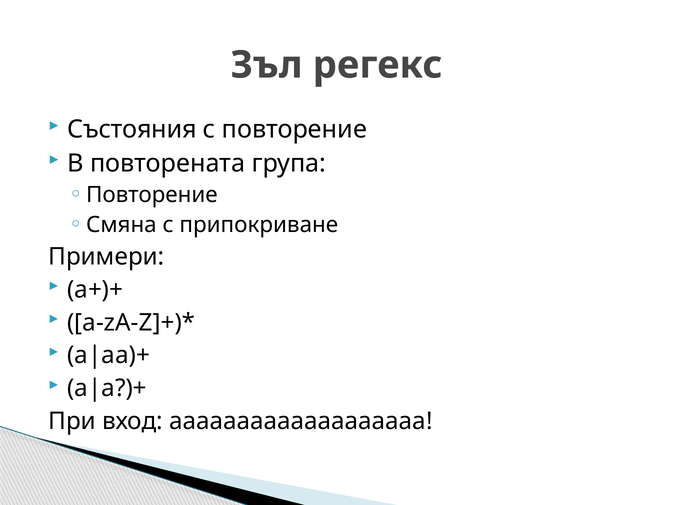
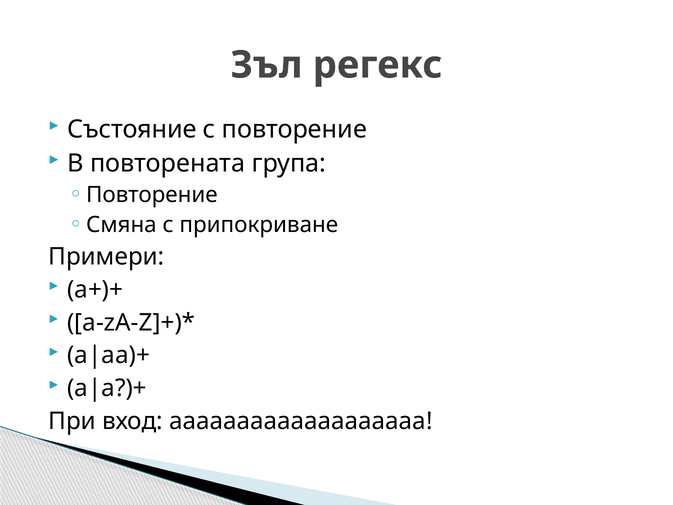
Състояния: Състояния -> Състояние (132, 129)
